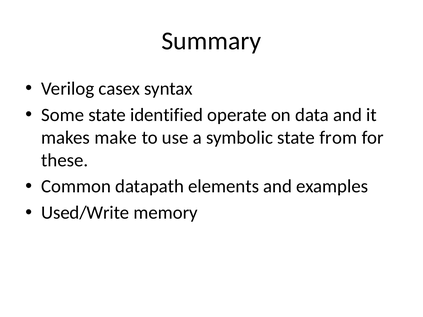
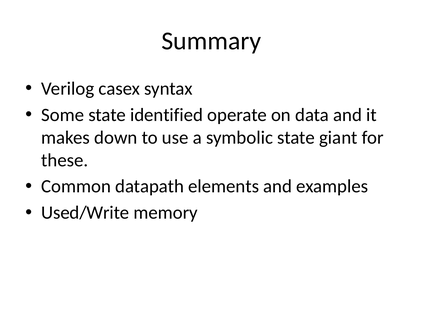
make: make -> down (116, 138)
from: from -> giant (338, 138)
